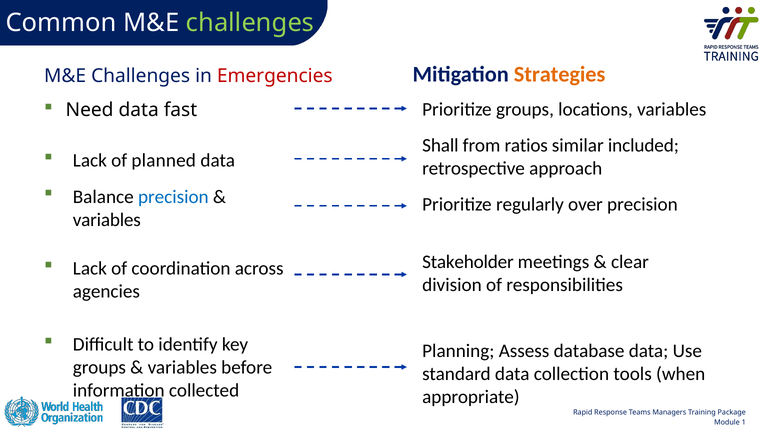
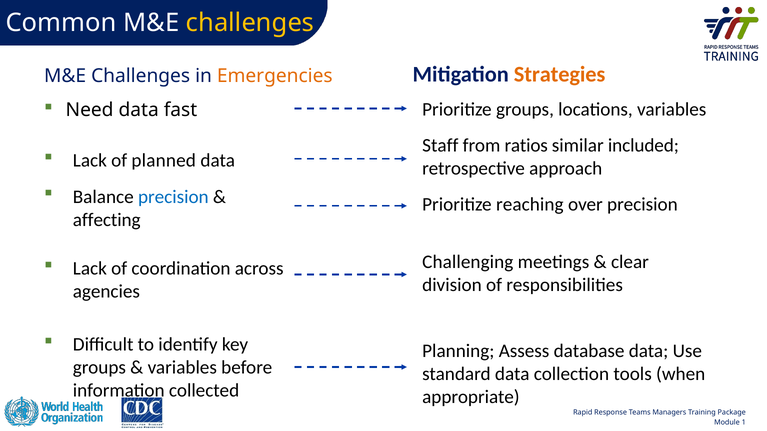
challenges colour: light green -> yellow (250, 23)
Emergencies colour: red -> orange (275, 76)
Shall: Shall -> Staff (440, 146)
regularly: regularly -> reaching (530, 205)
variables: variables -> affecting (107, 220)
Stakeholder: Stakeholder -> Challenging (468, 262)
